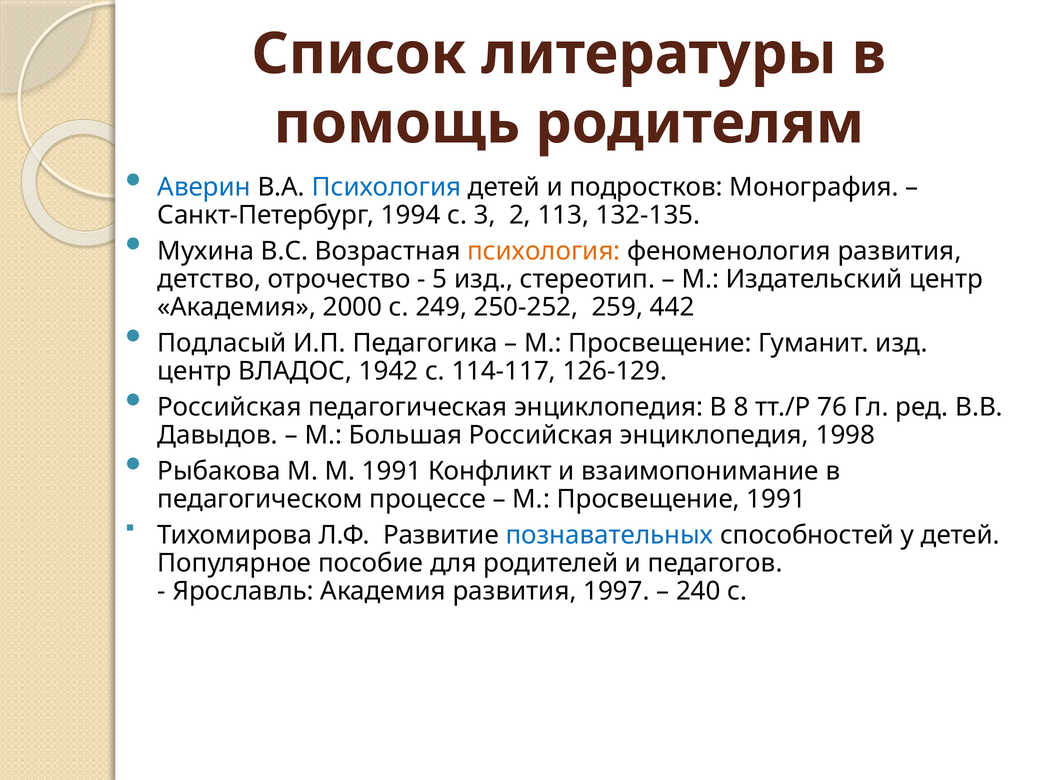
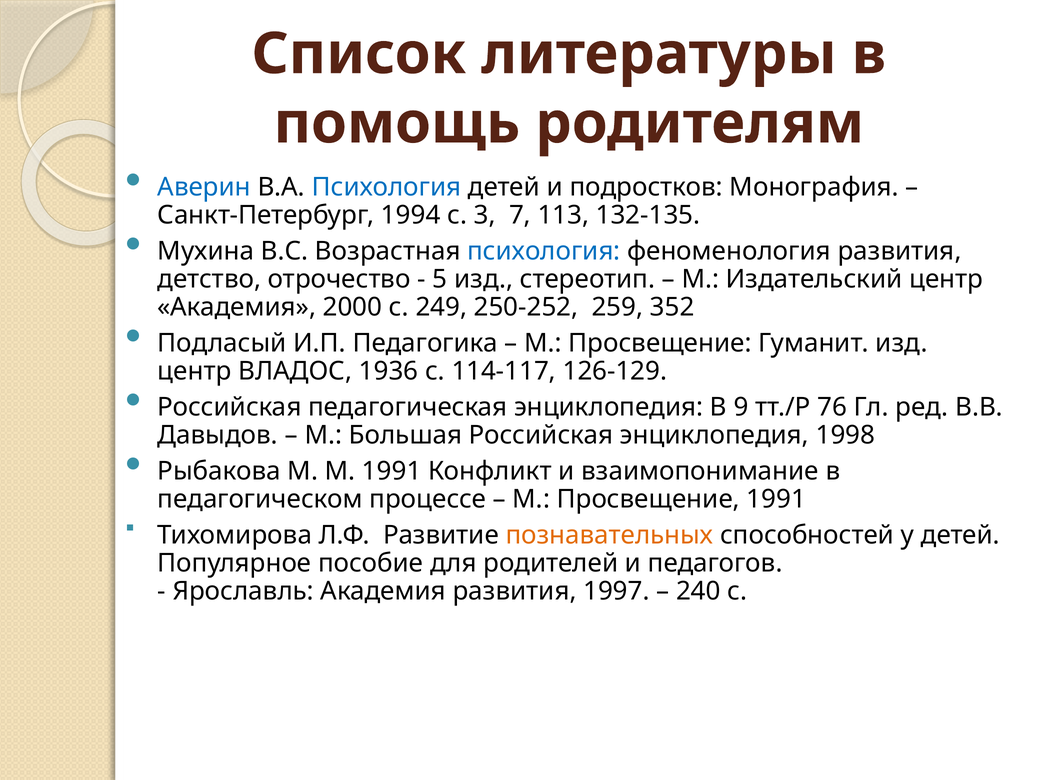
2: 2 -> 7 (520, 215)
психология colour: orange -> blue (544, 251)
442: 442 -> 352 (672, 307)
1942: 1942 -> 1936 (389, 371)
8: 8 -> 9 (741, 407)
познавательных colour: blue -> orange (609, 535)
